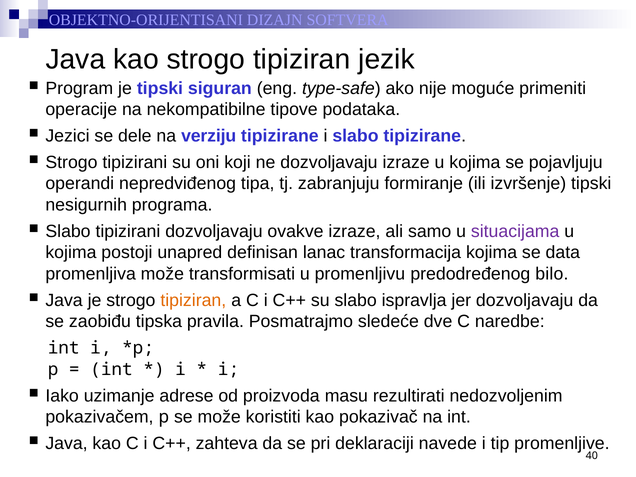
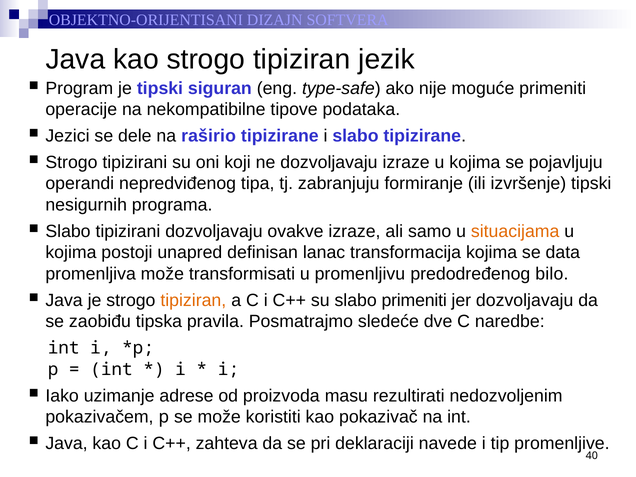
verziju: verziju -> raširio (209, 136)
situacijama colour: purple -> orange (515, 231)
slabo ispravlja: ispravlja -> primeniti (414, 300)
